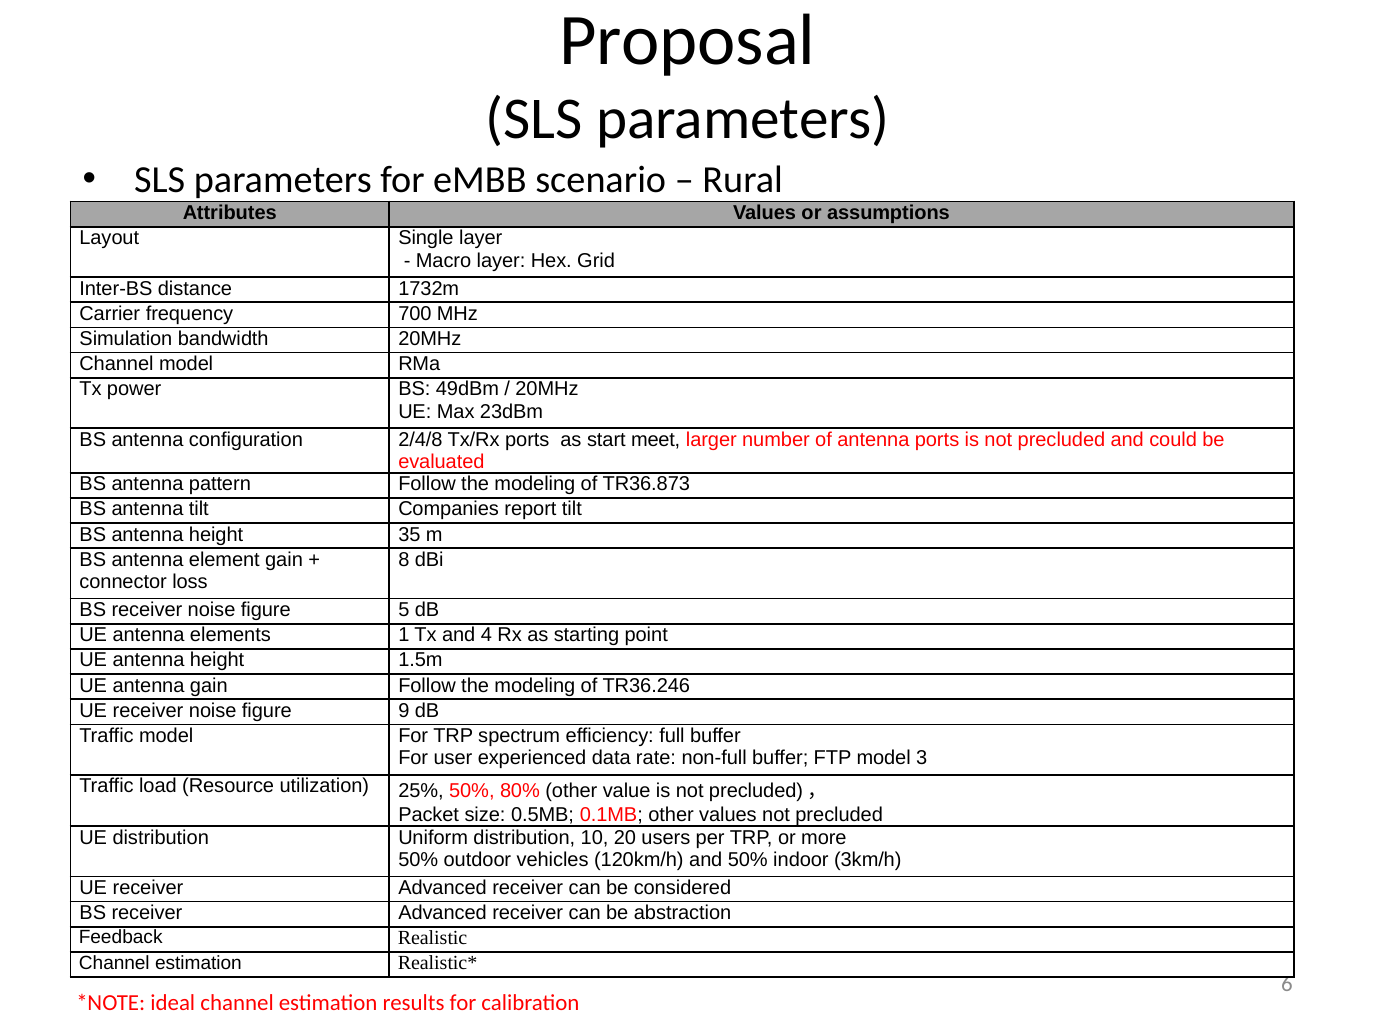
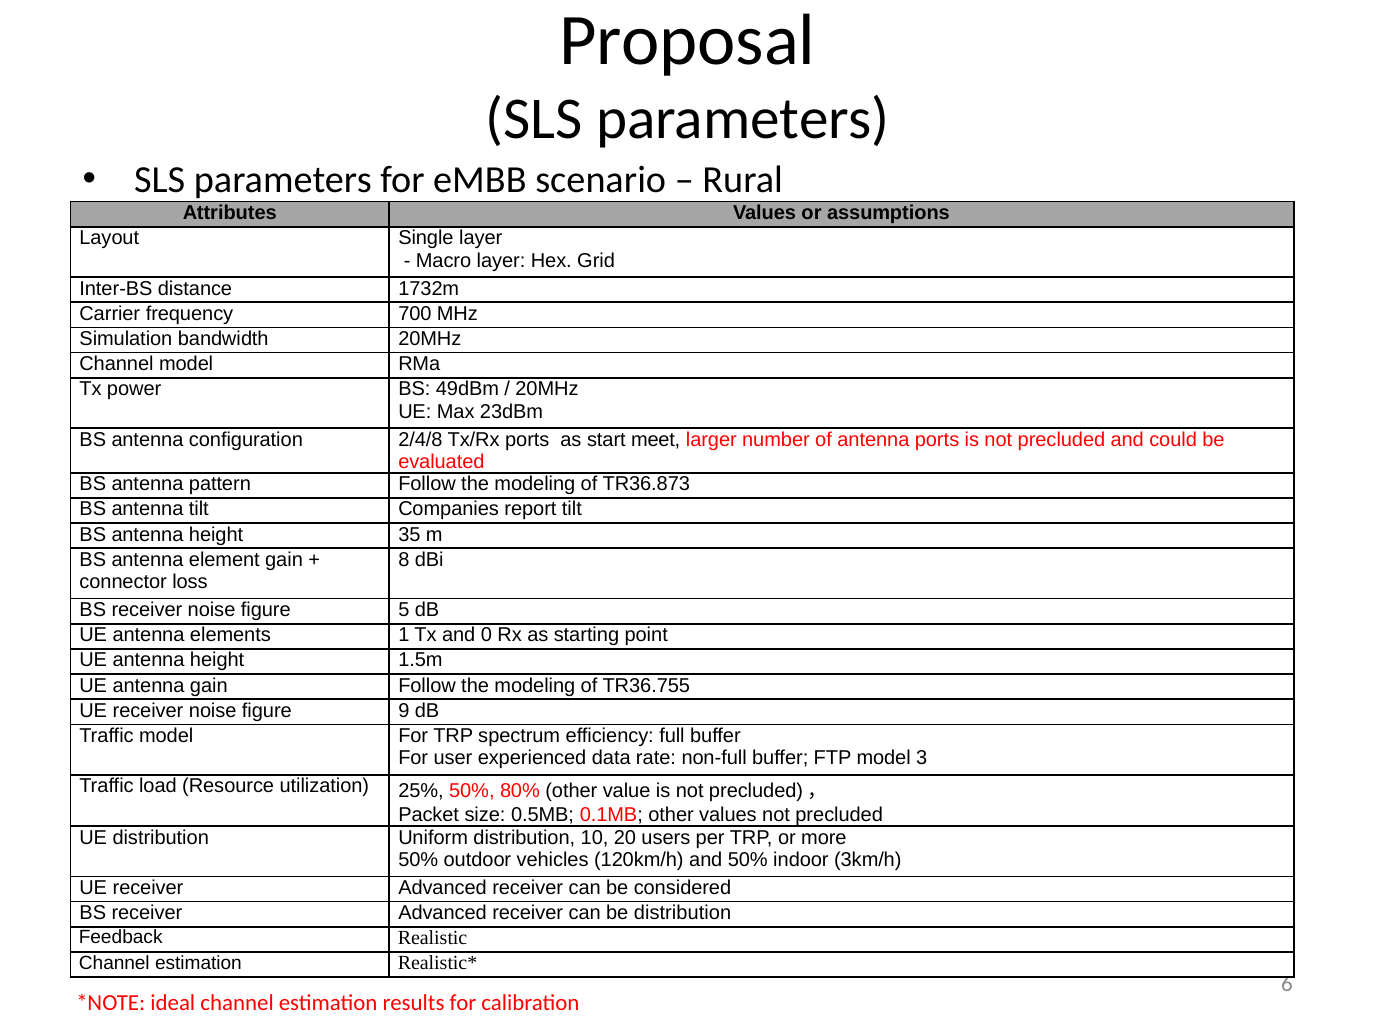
4: 4 -> 0 (486, 635)
TR36.246: TR36.246 -> TR36.755 (646, 686)
be abstraction: abstraction -> distribution (683, 913)
